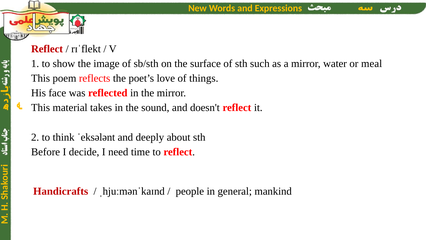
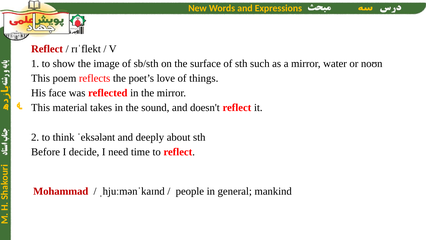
meal: meal -> noʊn (372, 63)
Handicrafts: Handicrafts -> Mohammad (61, 191)
